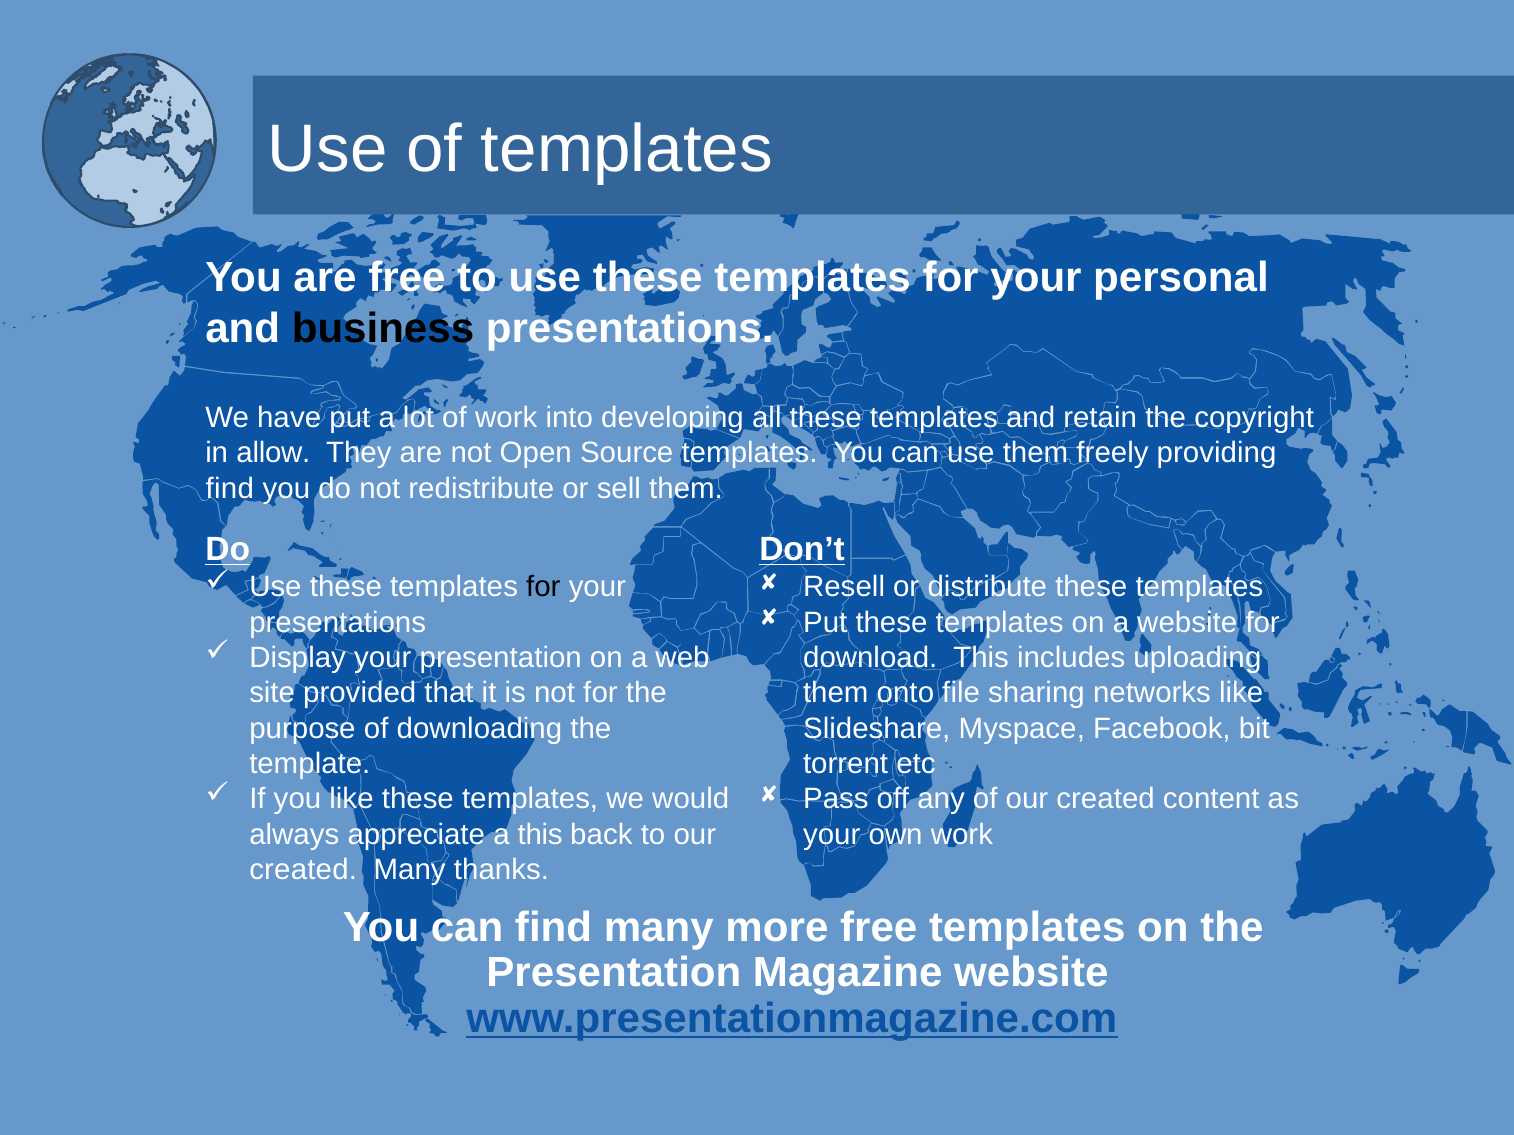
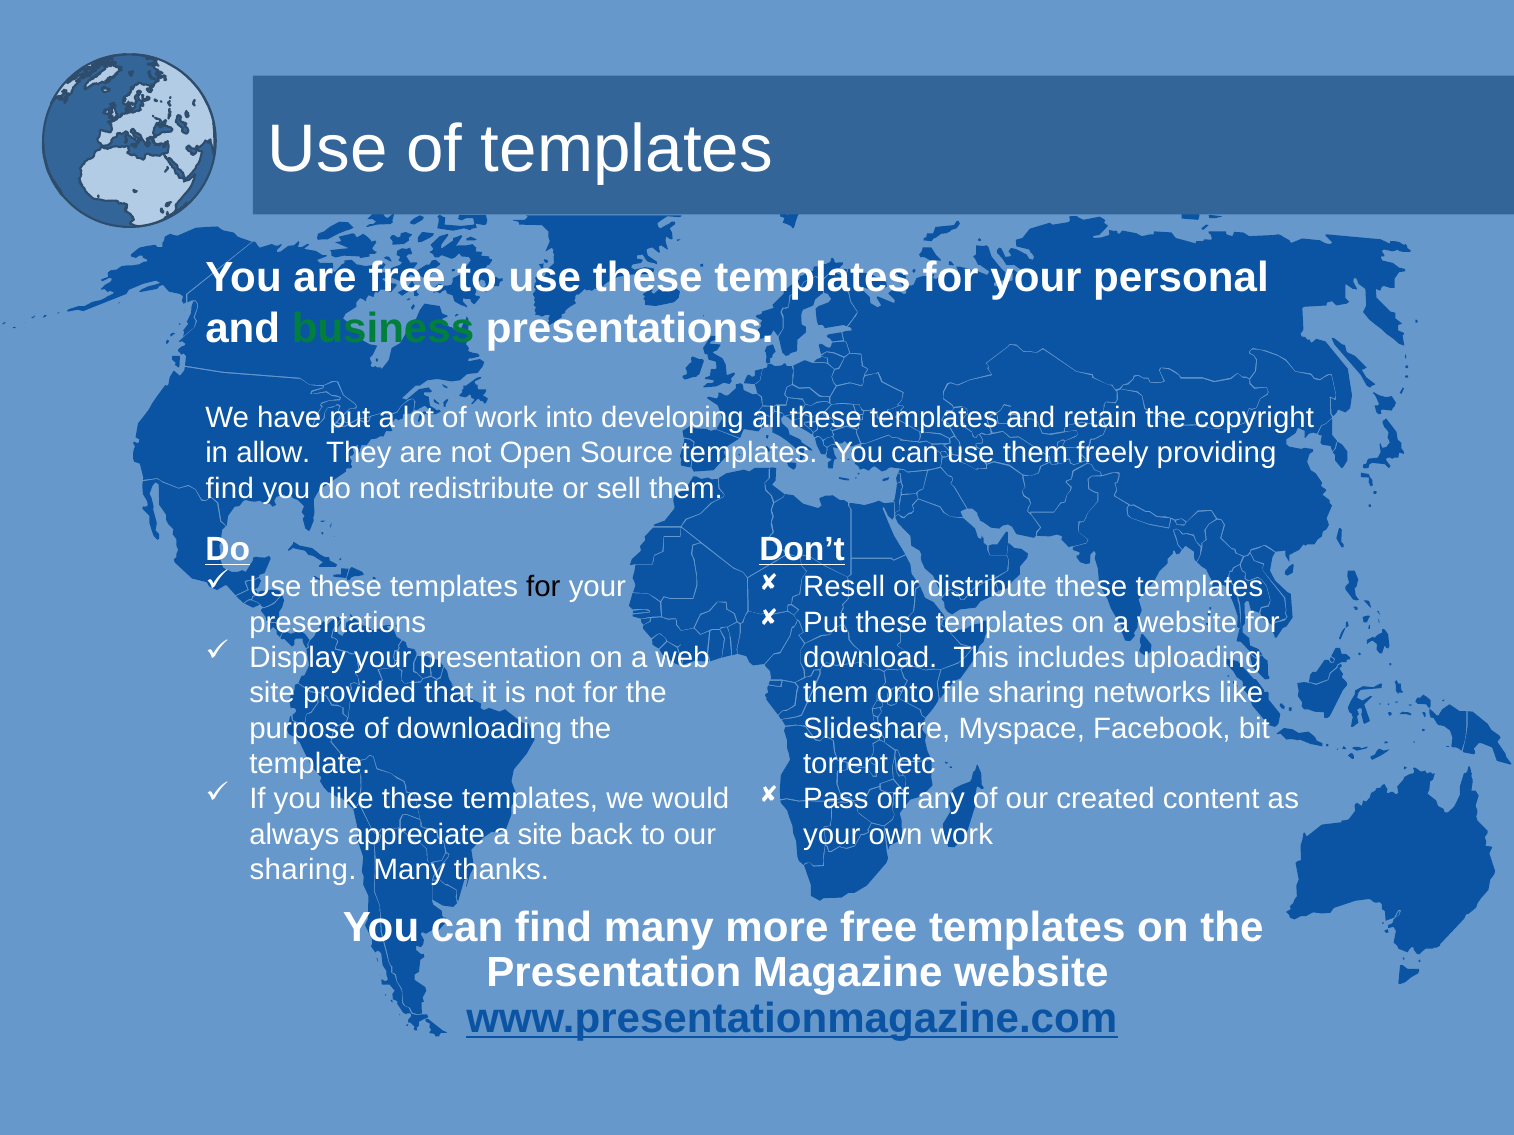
business colour: black -> green (383, 328)
a this: this -> site (540, 835)
created: created -> sharing (303, 870)
